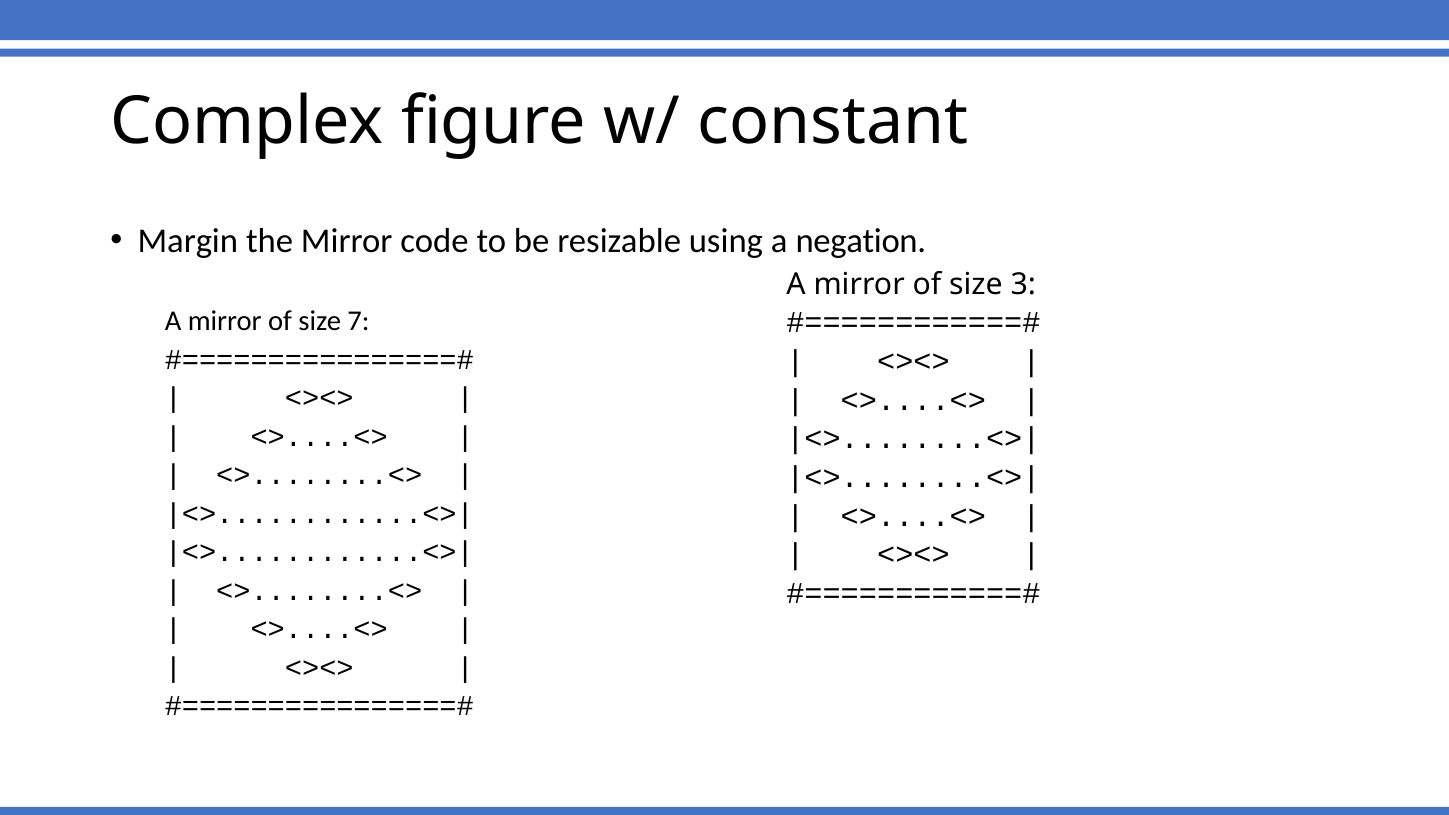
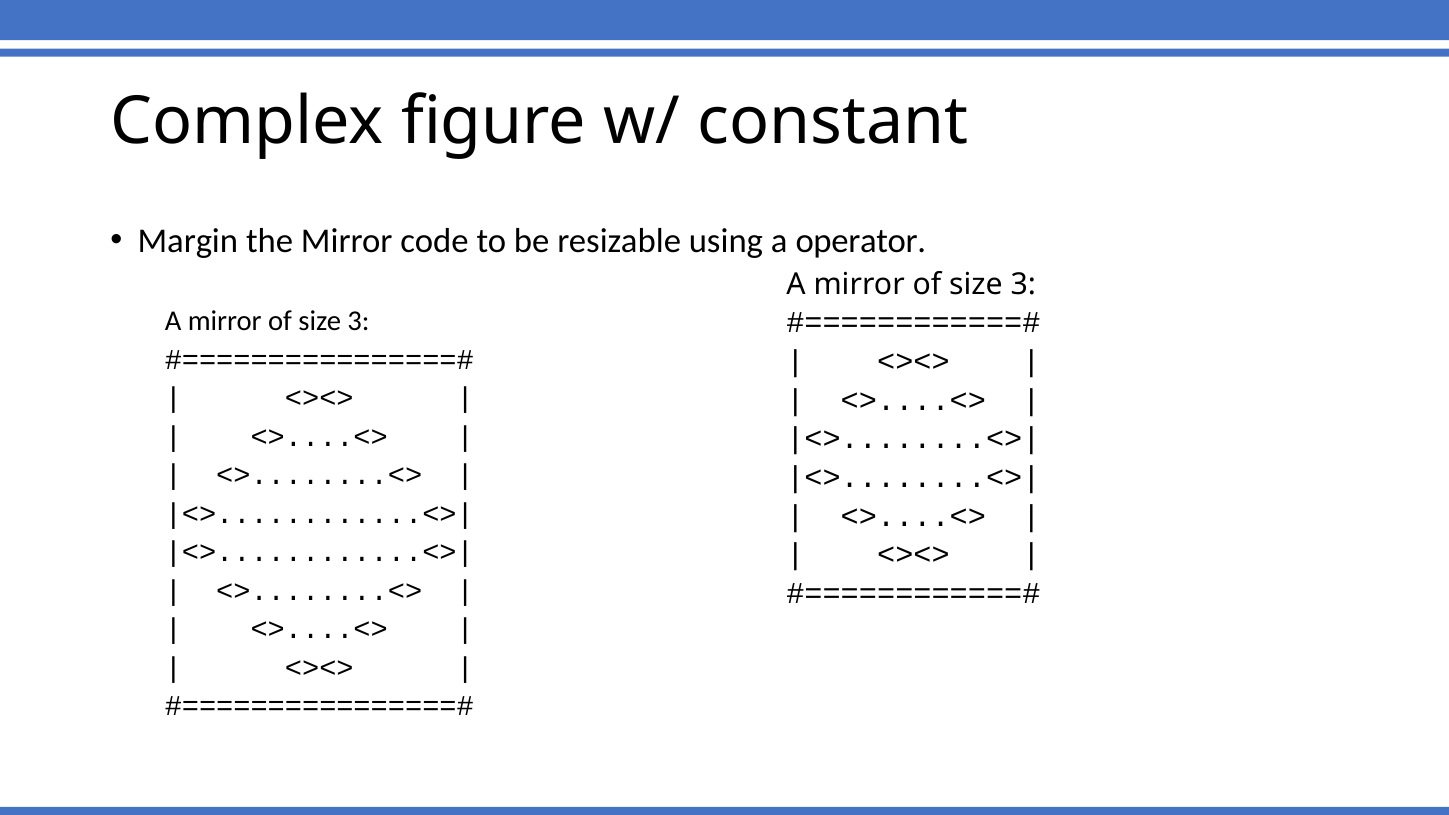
negation: negation -> operator (861, 241)
7: 7 -> 3 (358, 321)
